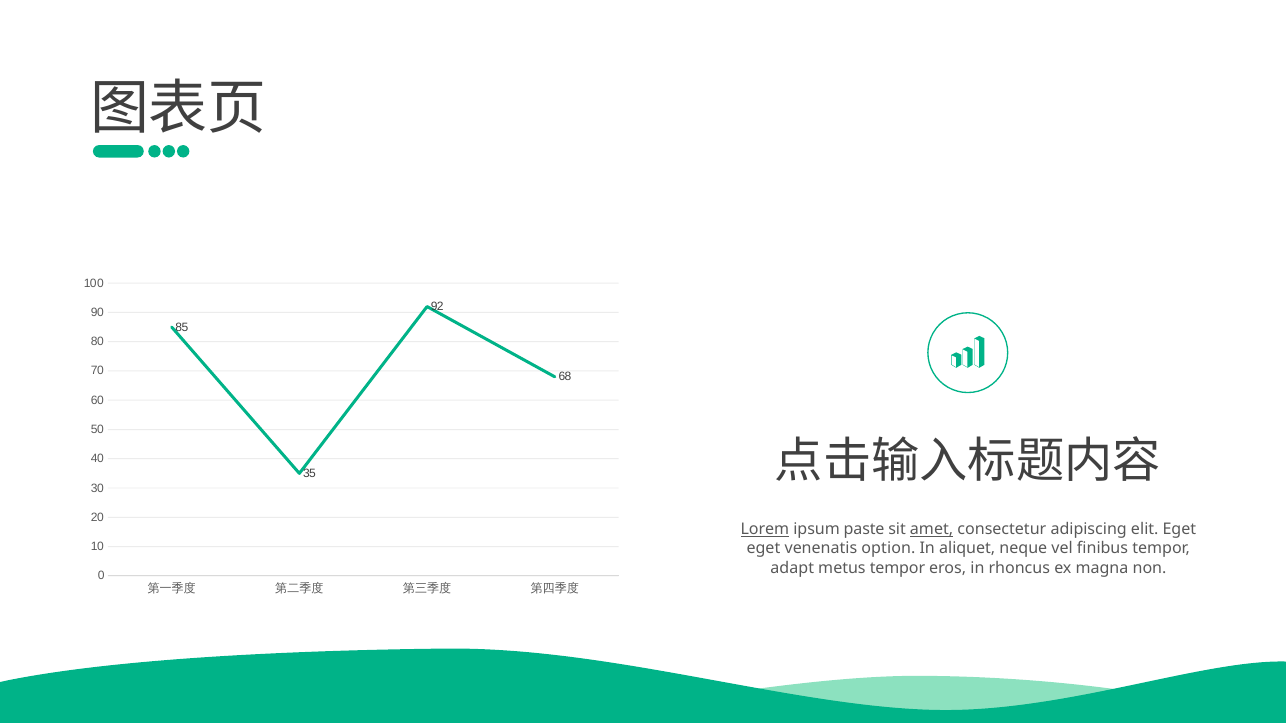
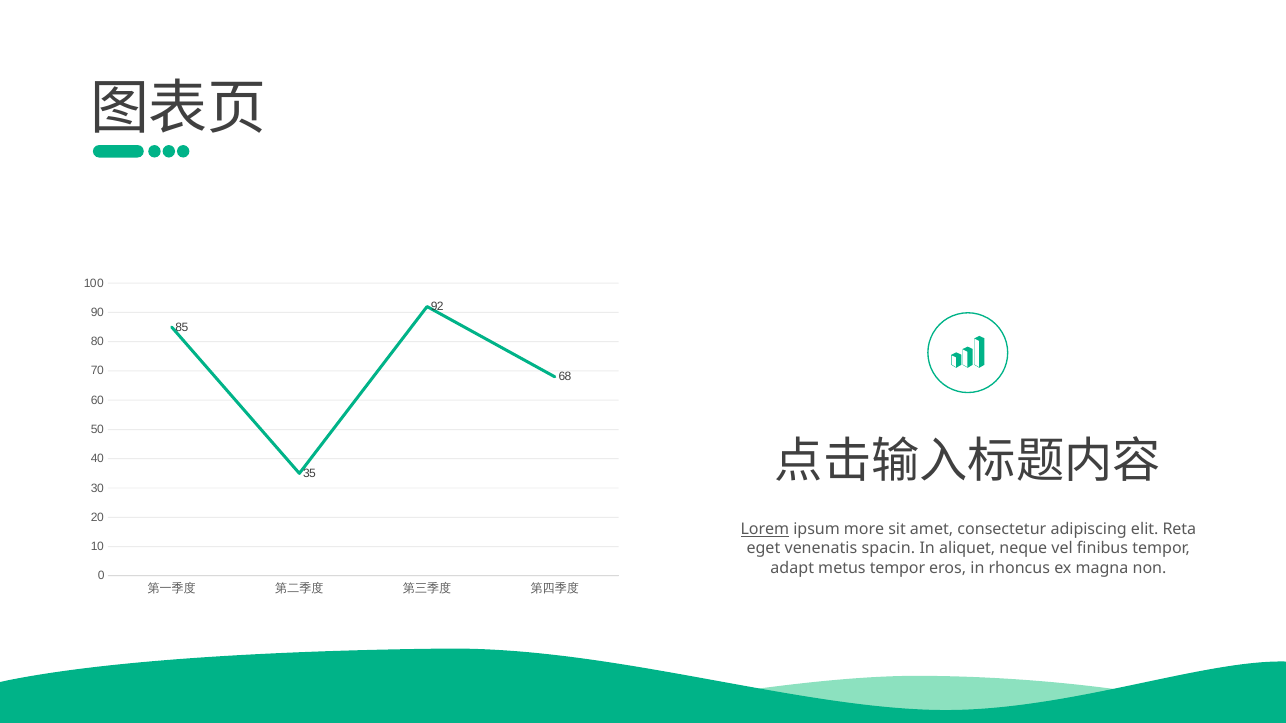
paste: paste -> more (864, 530)
amet underline: present -> none (932, 530)
elit Eget: Eget -> Reta (1179, 530)
option: option -> spacin (888, 549)
